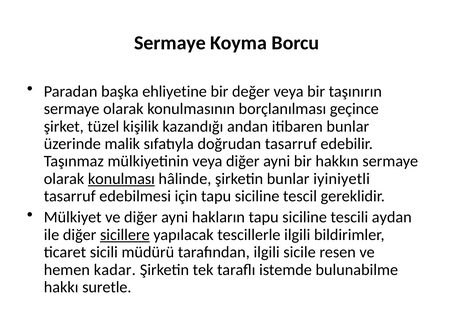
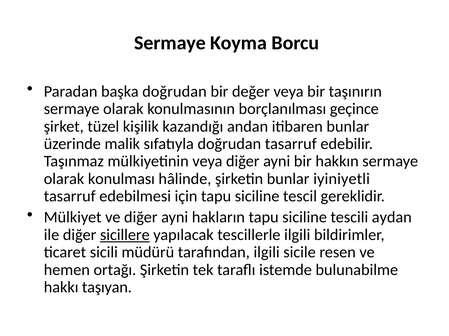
başka ehliyetine: ehliyetine -> doğrudan (174, 92)
konulması underline: present -> none (121, 179)
kadar: kadar -> ortağı (115, 270)
suretle: suretle -> taşıyan (107, 288)
